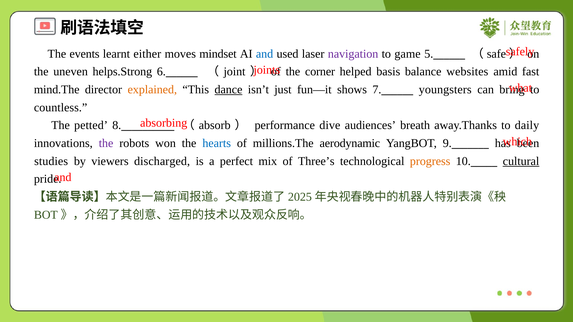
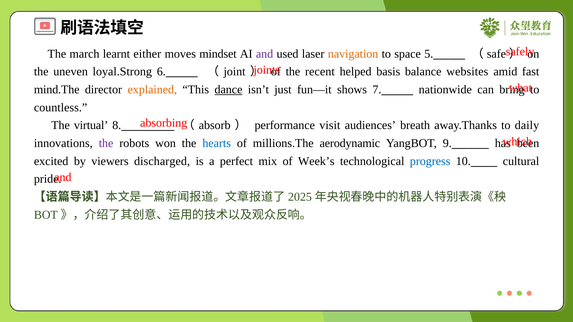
events: events -> march (84, 54)
and colour: blue -> purple (265, 54)
navigation colour: purple -> orange (353, 54)
game: game -> space (408, 54)
helps.Strong: helps.Strong -> loyal.Strong (122, 72)
corner: corner -> recent (320, 72)
youngsters: youngsters -> nationwide (445, 90)
petted: petted -> virtual (91, 125)
dive: dive -> visit (330, 125)
studies: studies -> excited (51, 161)
Three’s: Three’s -> Week’s (316, 161)
progress colour: orange -> blue (430, 161)
cultural underline: present -> none (521, 161)
